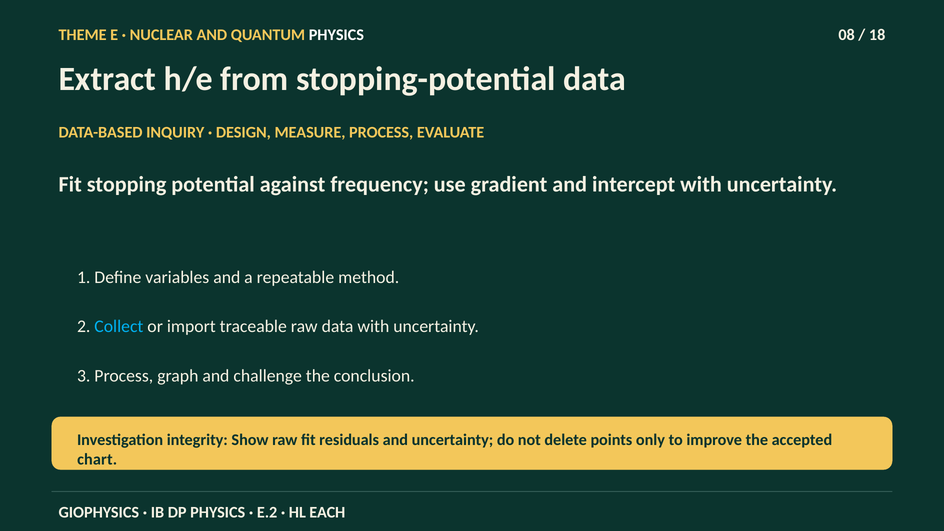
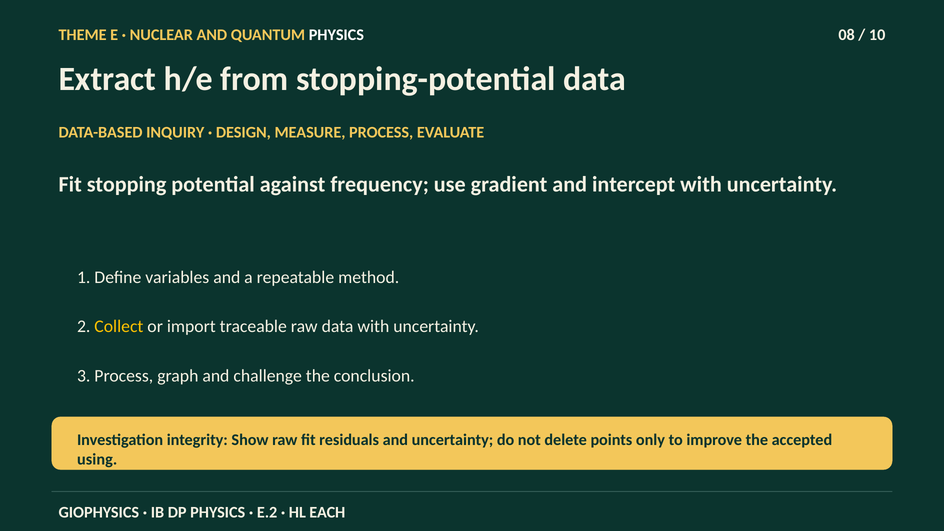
18: 18 -> 10 (877, 35)
Collect colour: light blue -> yellow (119, 327)
chart: chart -> using (97, 459)
